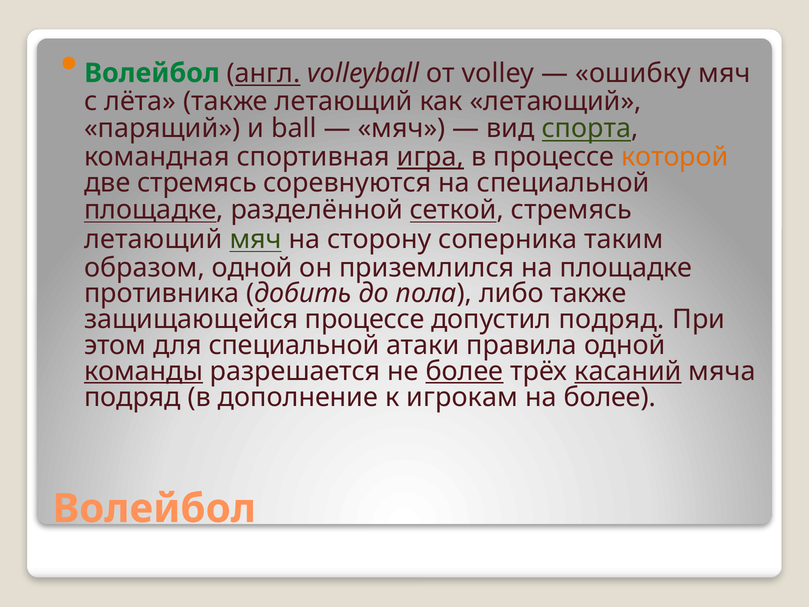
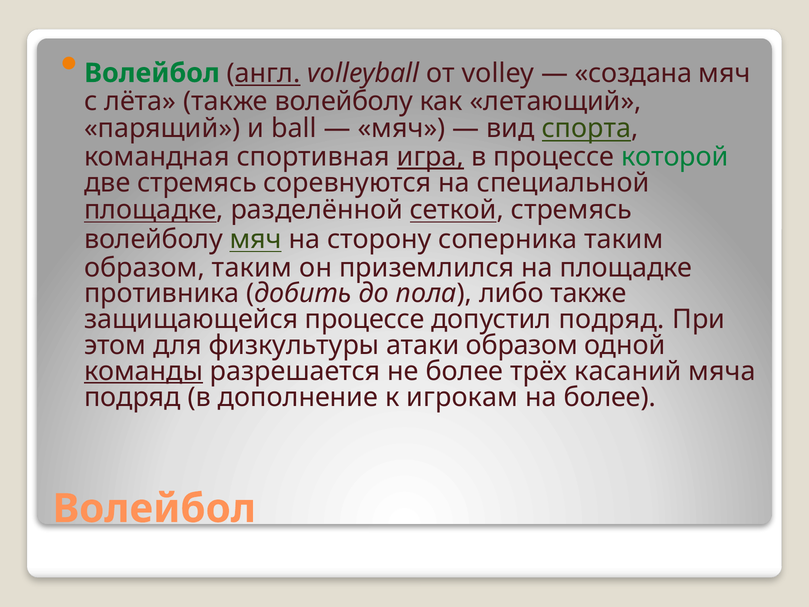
ошибку: ошибку -> создана (633, 73)
также летающий: летающий -> волейболу (344, 101)
которой colour: orange -> green (675, 157)
летающий: летающий -> волейболу (153, 239)
образом одной: одной -> таким (252, 268)
для специальной: специальной -> физкультуры (294, 345)
атаки правила: правила -> образом (522, 345)
более underline: present -> none (465, 371)
касаний underline: present -> none (628, 371)
